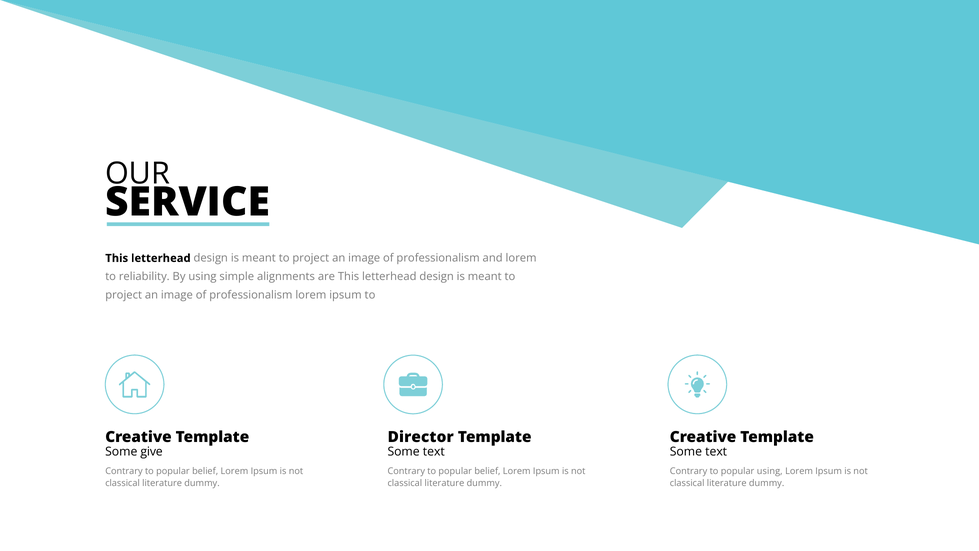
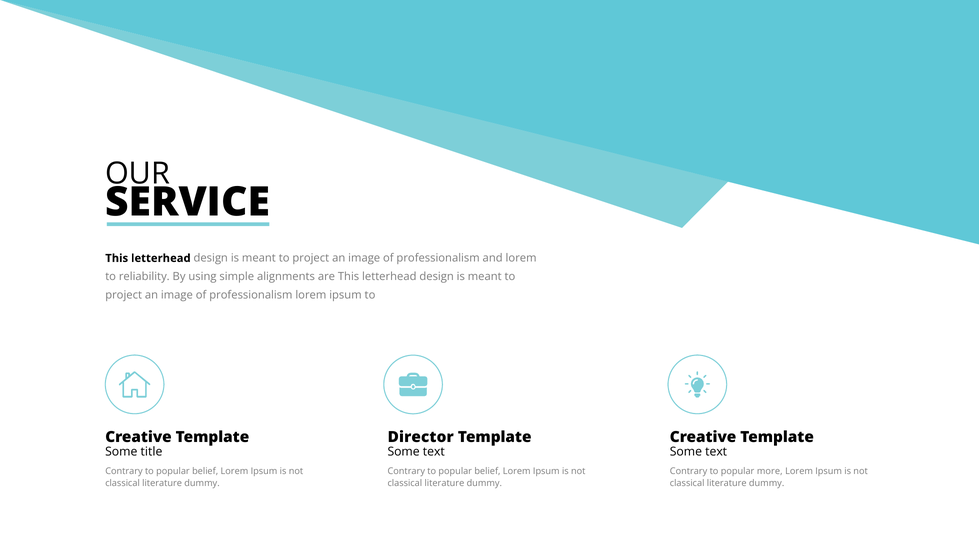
give: give -> title (151, 452)
popular using: using -> more (770, 471)
